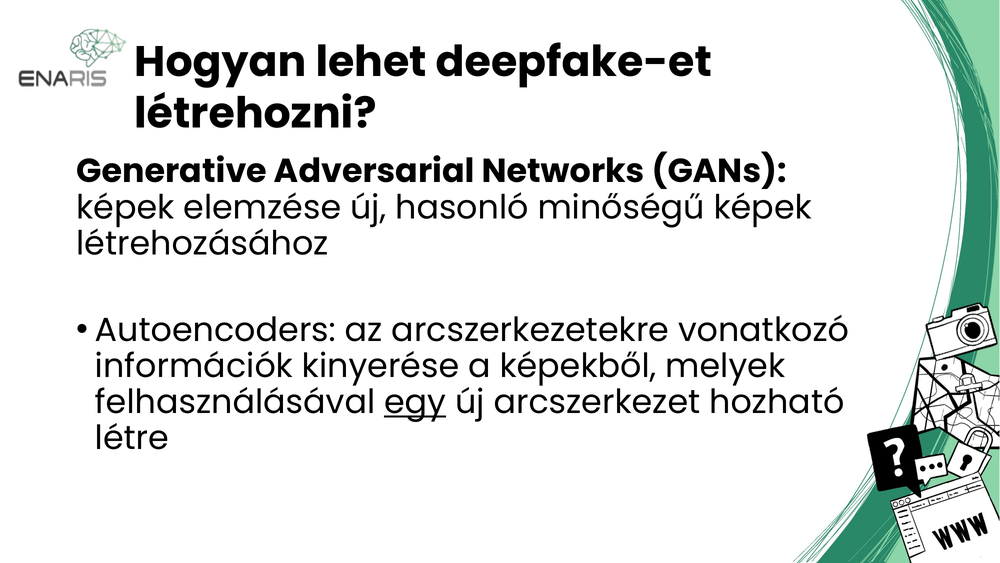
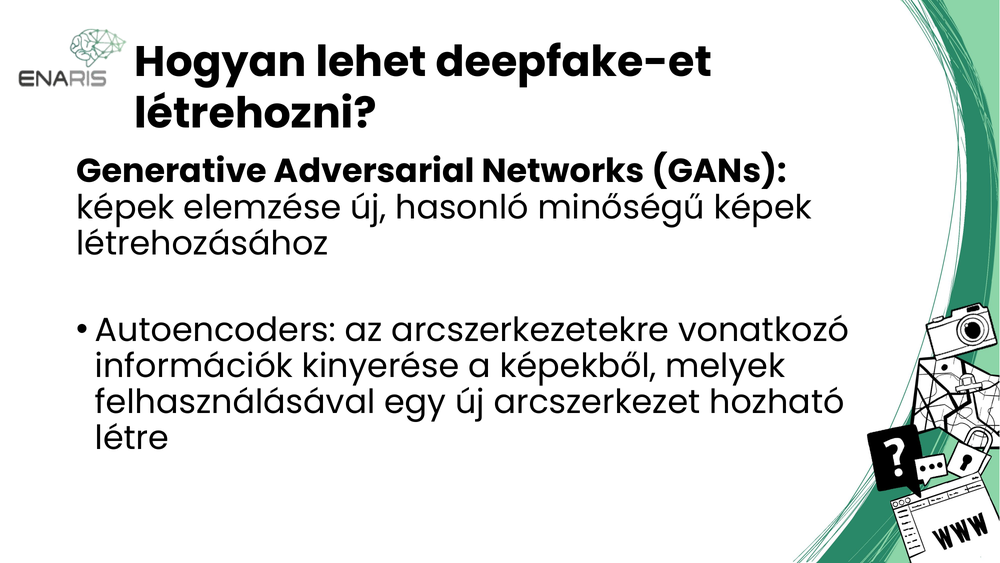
egy underline: present -> none (415, 402)
